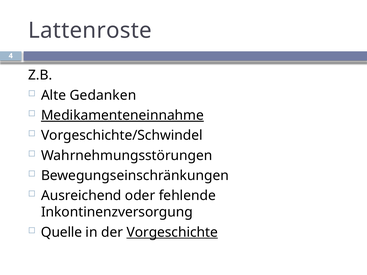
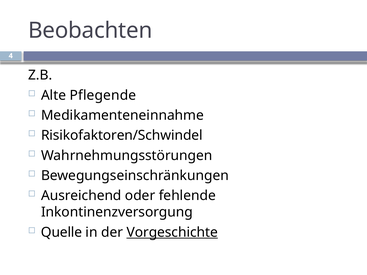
Lattenroste: Lattenroste -> Beobachten (90, 31)
Gedanken: Gedanken -> Pflegende (103, 95)
Medikamenteneinnahme underline: present -> none (122, 115)
Vorgeschichte/Schwindel: Vorgeschichte/Schwindel -> Risikofaktoren/Schwindel (122, 136)
